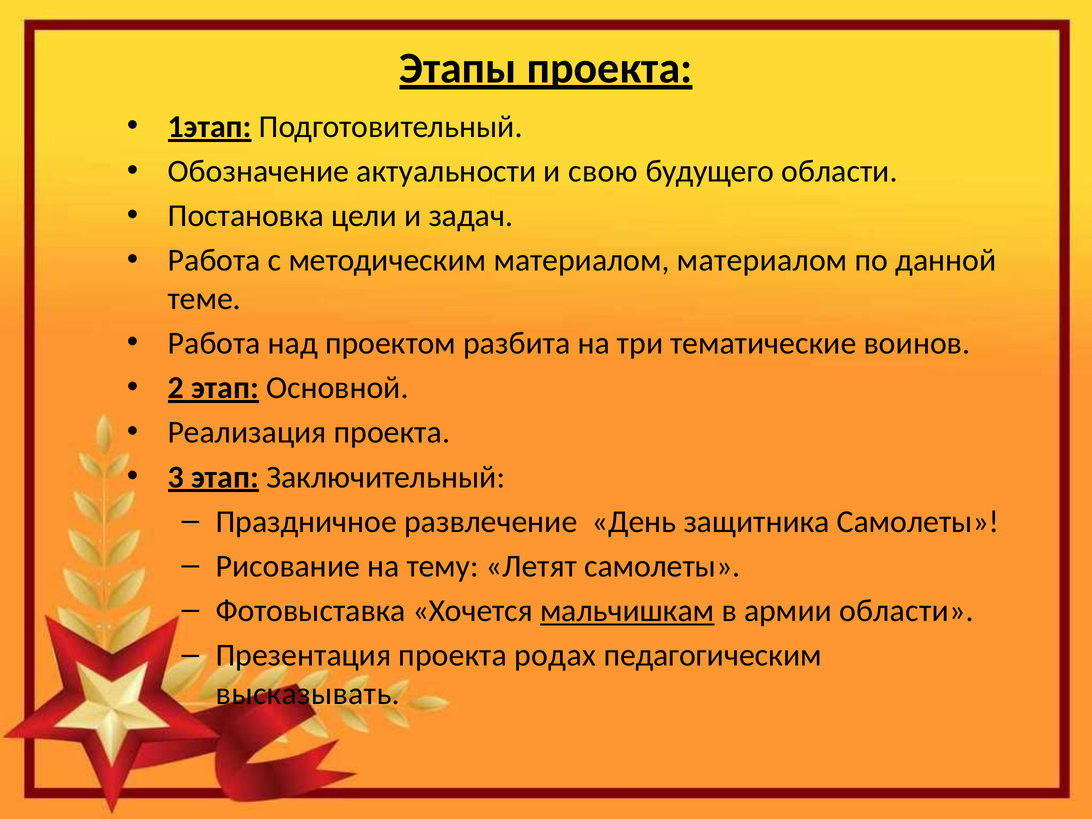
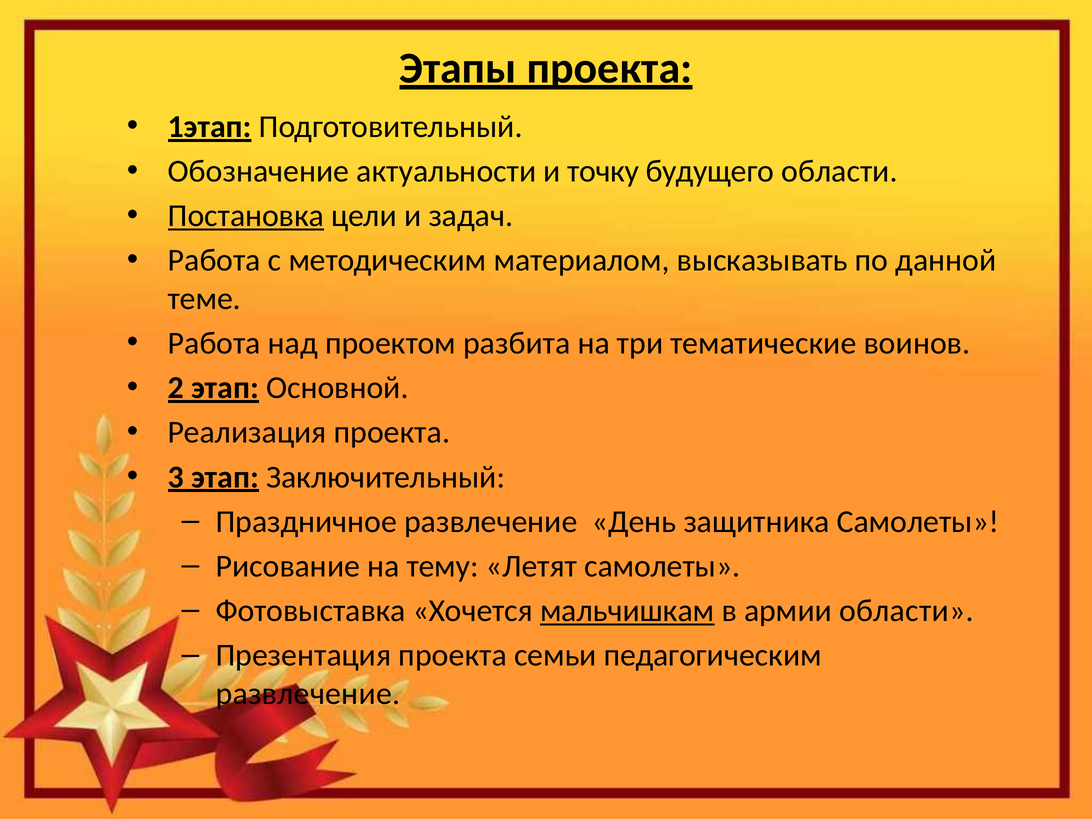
свою: свою -> точку (603, 171)
Постановка underline: none -> present (246, 216)
материалом материалом: материалом -> высказывать (762, 260)
родах: родах -> семьи (555, 655)
высказывать: высказывать -> развлечение (308, 694)
